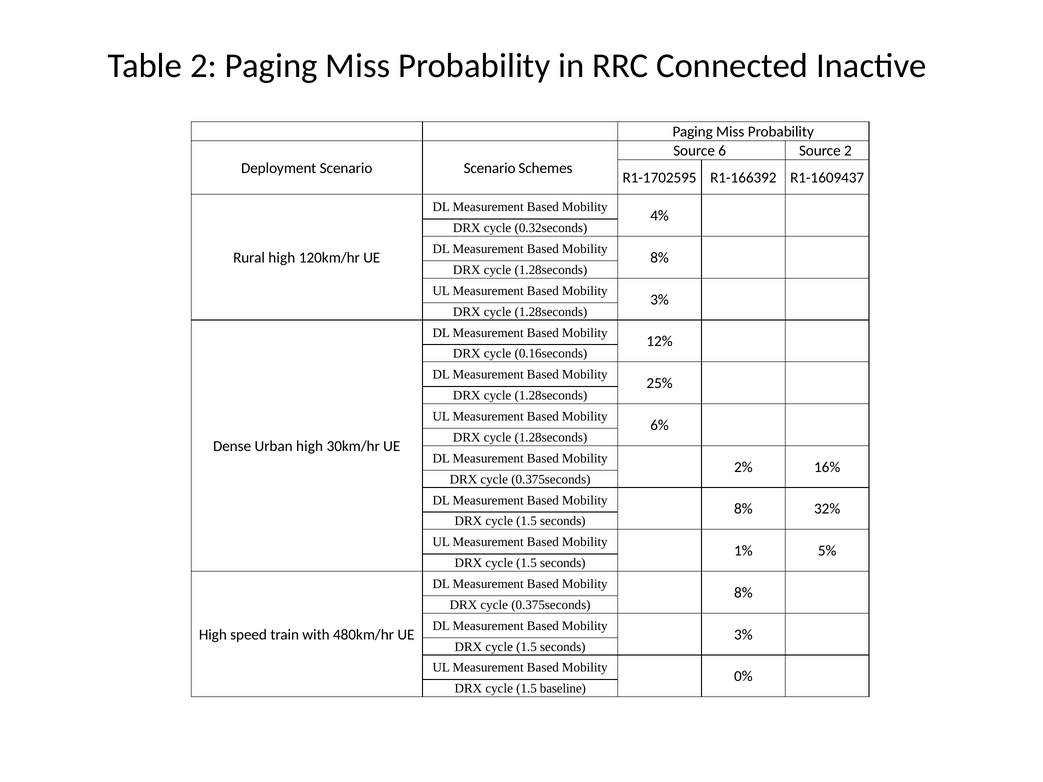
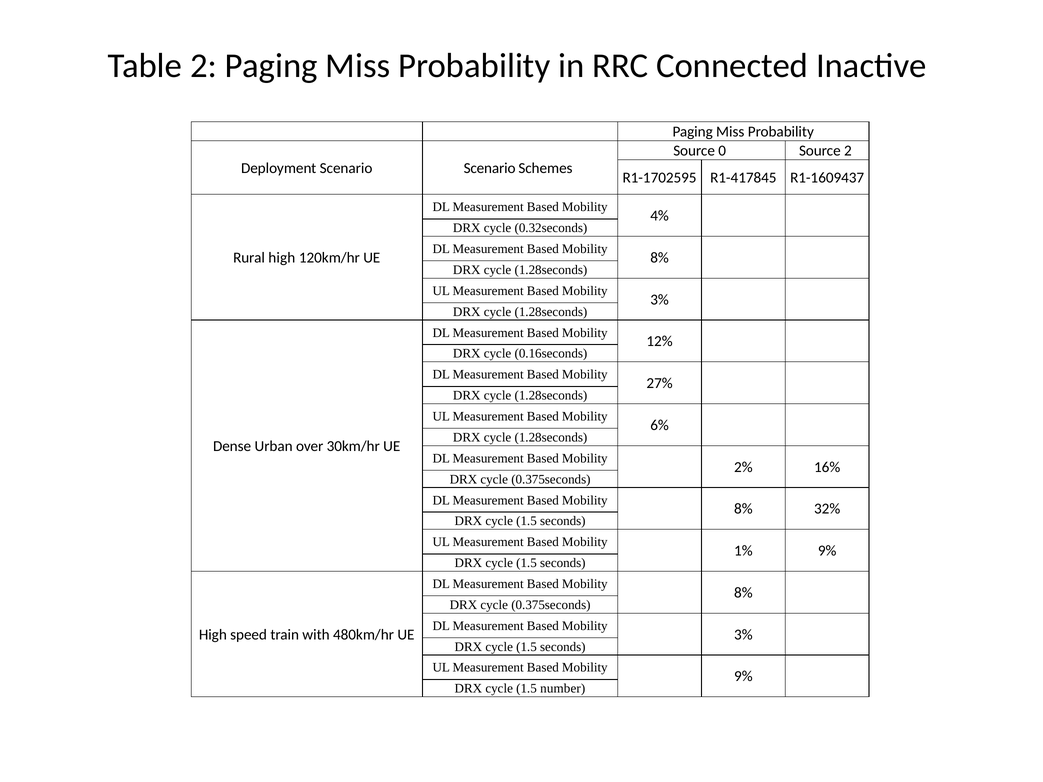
6: 6 -> 0 (722, 151)
R1-166392: R1-166392 -> R1-417845 (743, 178)
25%: 25% -> 27% (660, 383)
Urban high: high -> over (310, 446)
1% 5%: 5% -> 9% (827, 551)
0%: 0% -> 9% (743, 677)
baseline: baseline -> number (563, 689)
